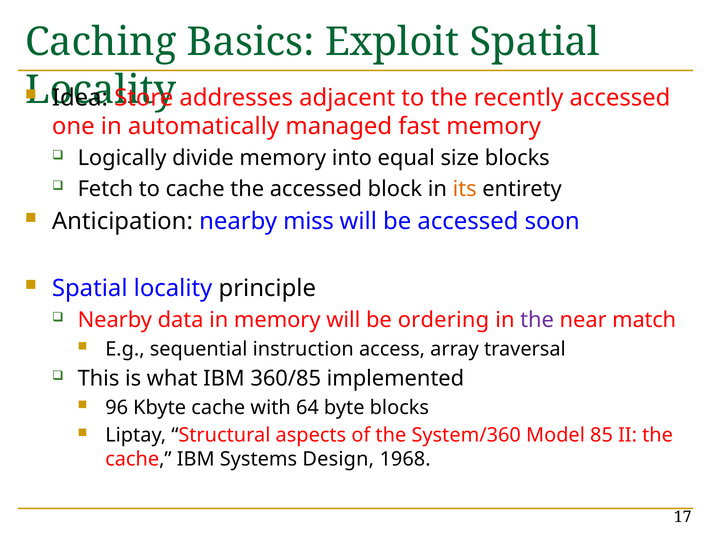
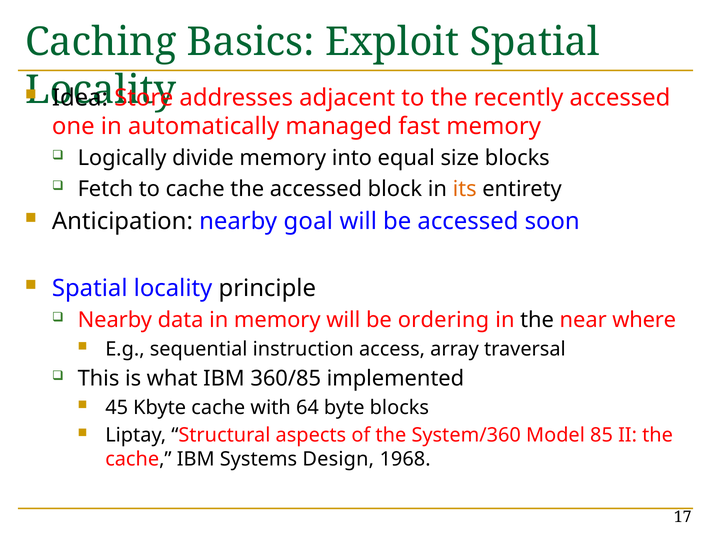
miss: miss -> goal (308, 221)
the colour: purple -> black (537, 320)
match: match -> where (644, 320)
96: 96 -> 45 (117, 407)
